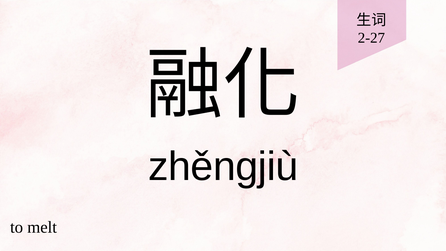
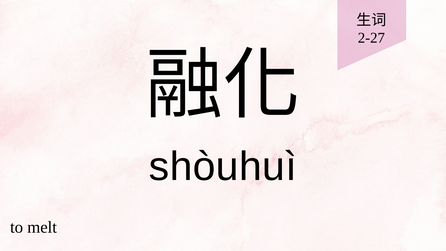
zhěngjiù: zhěngjiù -> shòuhuì (223, 167)
